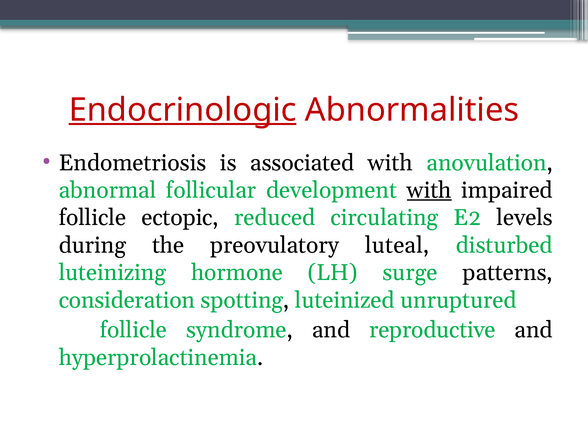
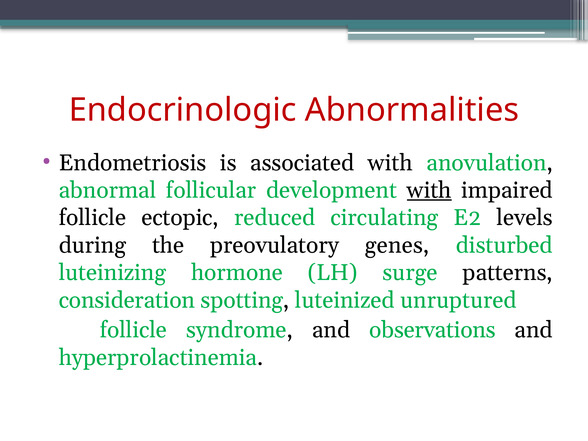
Endocrinologic underline: present -> none (183, 110)
luteal: luteal -> genes (397, 245)
reproductive: reproductive -> observations (432, 330)
